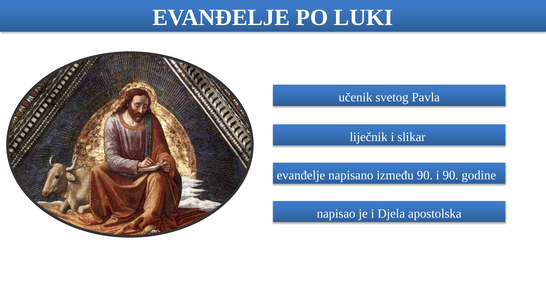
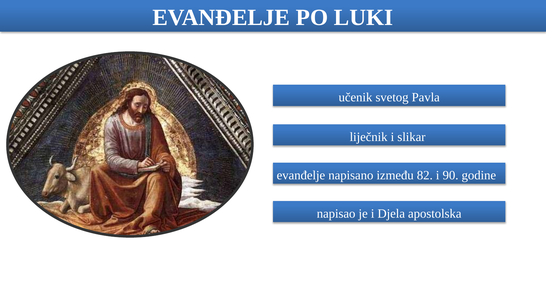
između 90: 90 -> 82 (425, 175)
